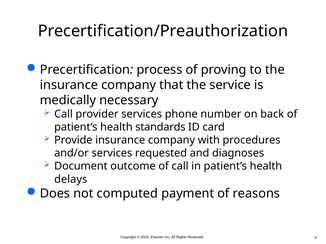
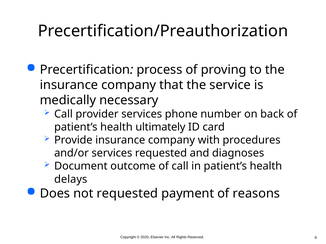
standards: standards -> ultimately (160, 127)
not computed: computed -> requested (127, 194)
